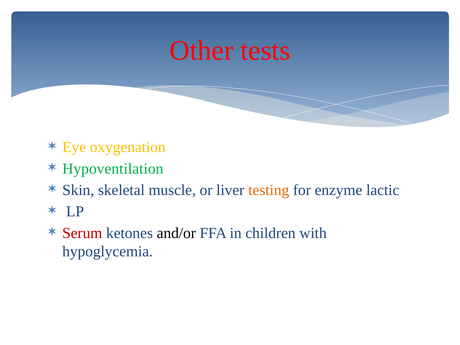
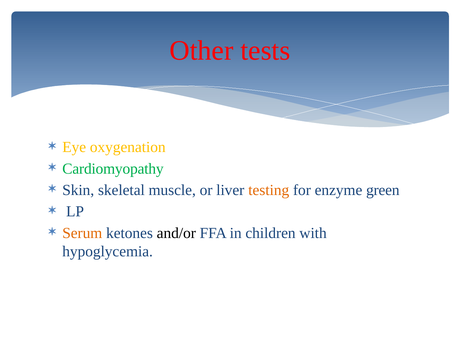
Hypoventilation: Hypoventilation -> Cardiomyopathy (113, 169)
lactic: lactic -> green (383, 190)
Serum colour: red -> orange (82, 233)
